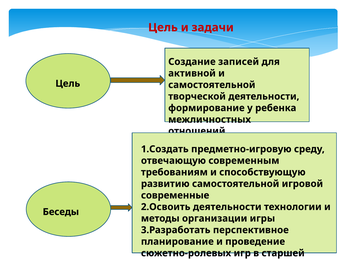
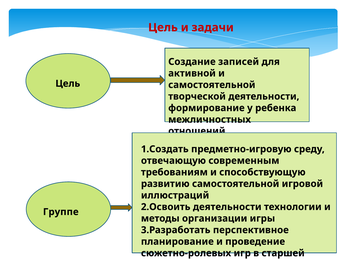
современные: современные -> иллюстраций (175, 195)
Беседы: Беседы -> Группе (61, 211)
